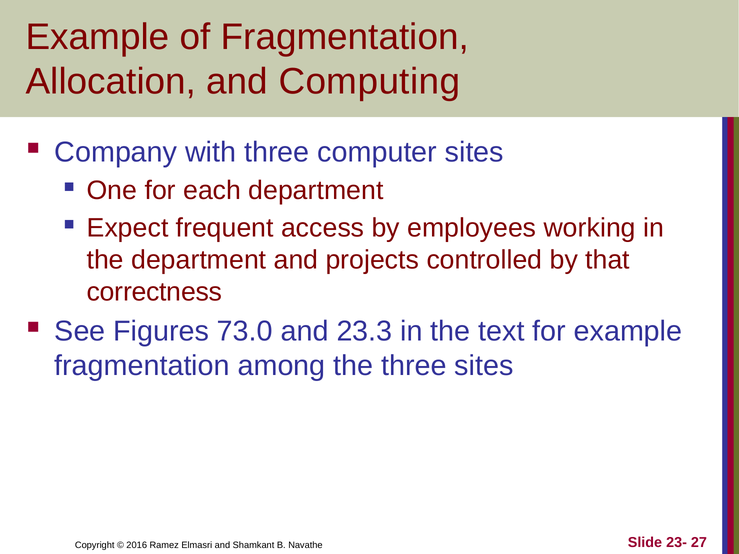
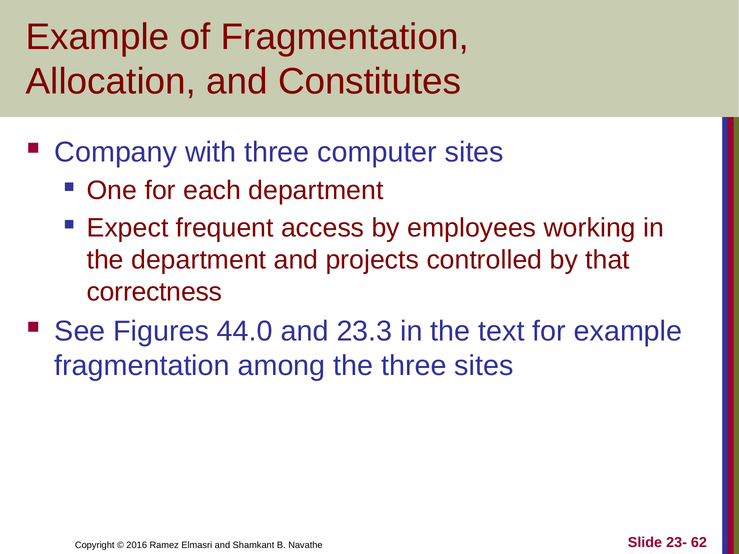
Computing: Computing -> Constitutes (370, 81)
73.0: 73.0 -> 44.0 (245, 331)
27: 27 -> 62 (699, 543)
